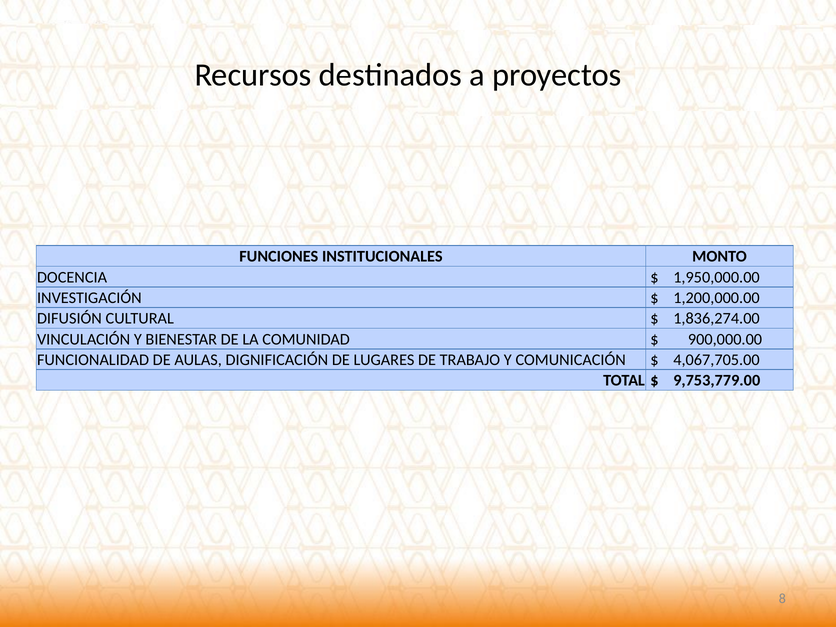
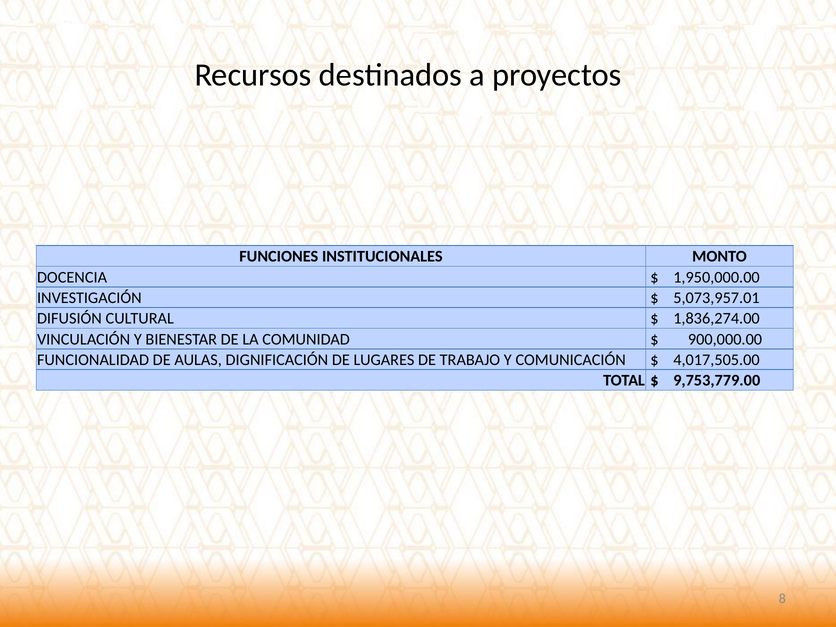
1,200,000.00: 1,200,000.00 -> 5,073,957.01 (716, 298)
4,067,705.00: 4,067,705.00 -> 4,017,505.00 (716, 360)
